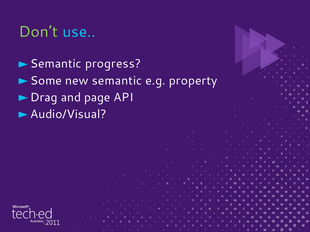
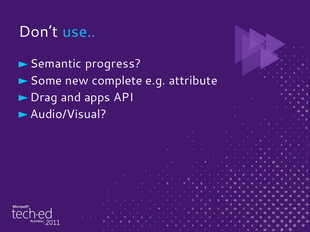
Don’t colour: light green -> white (38, 32)
semantic: semantic -> complete (117, 81)
property: property -> attribute (193, 81)
page: page -> apps (97, 98)
